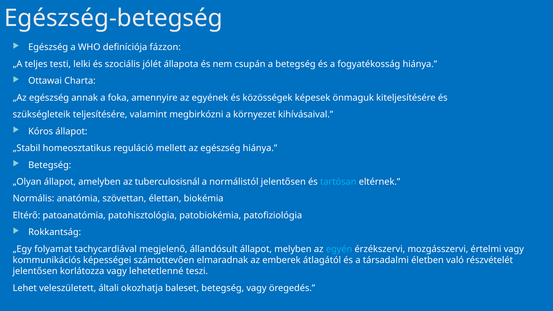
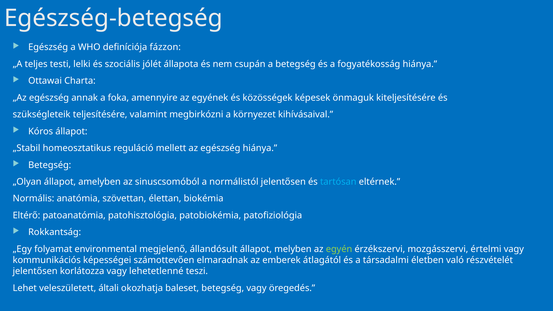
tuberculosisnál: tuberculosisnál -> sinuscsomóból (167, 182)
tachycardiával: tachycardiával -> environmental (106, 249)
egyén colour: light blue -> light green (339, 249)
